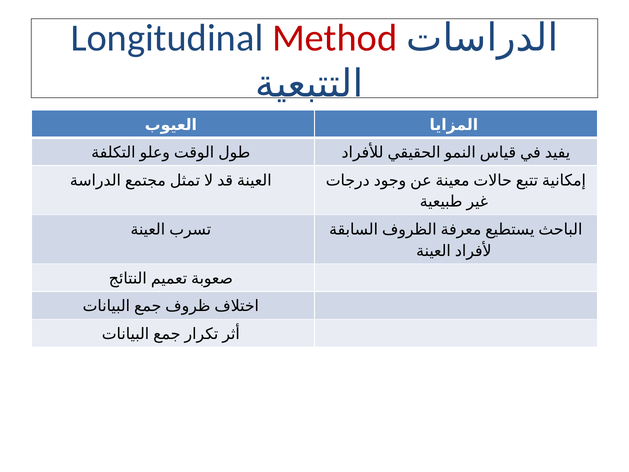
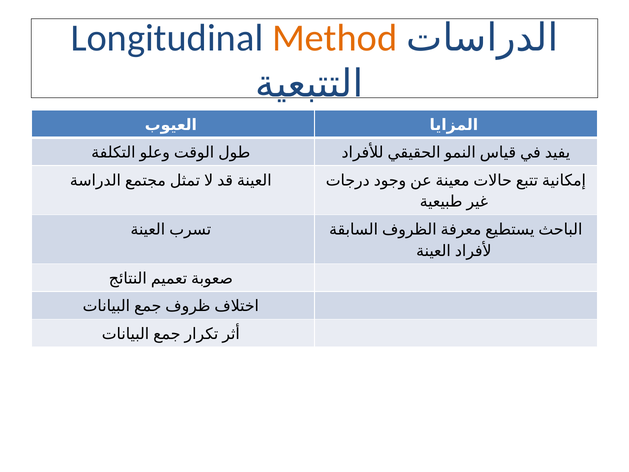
Method colour: red -> orange (335, 38)
